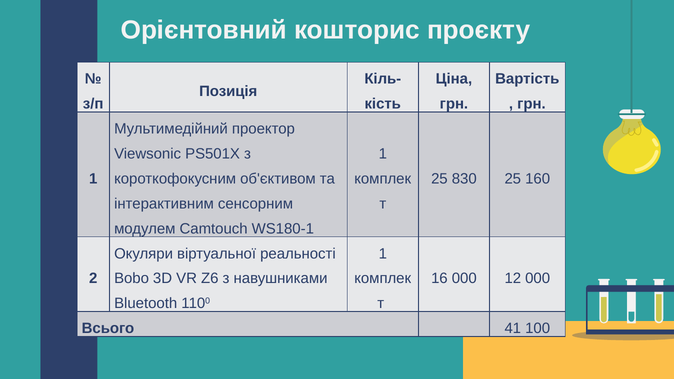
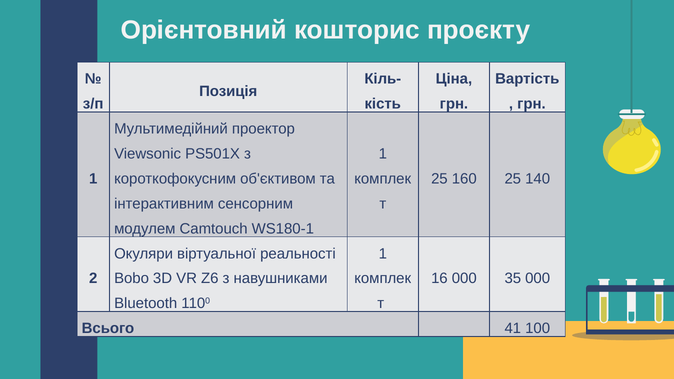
830: 830 -> 160 (464, 179)
160: 160 -> 140 (538, 179)
12: 12 -> 35 (513, 279)
